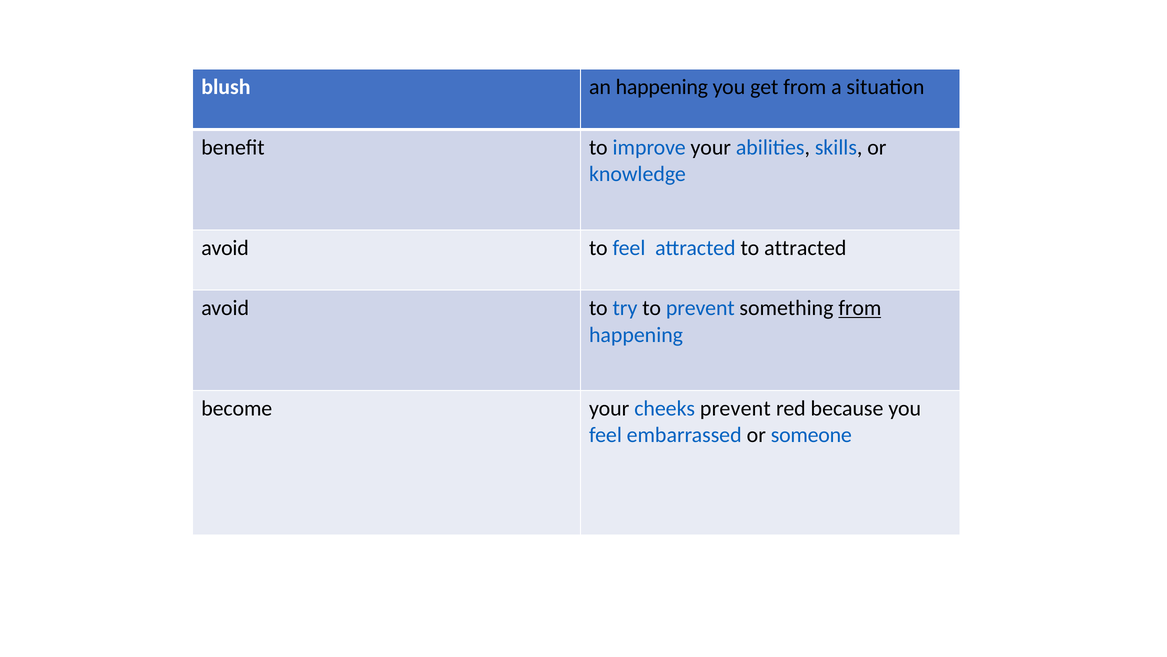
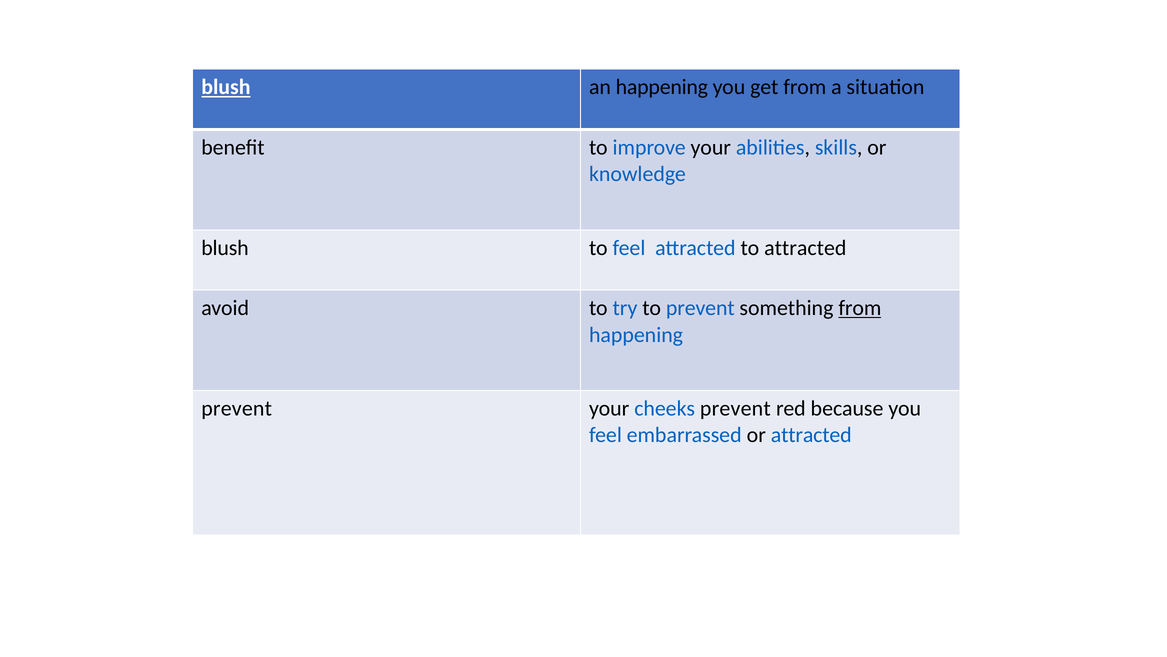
blush underline: none -> present (226, 87)
avoid: avoid -> blush (225, 248)
become: become -> prevent (237, 408)
or someone: someone -> attracted (811, 435)
